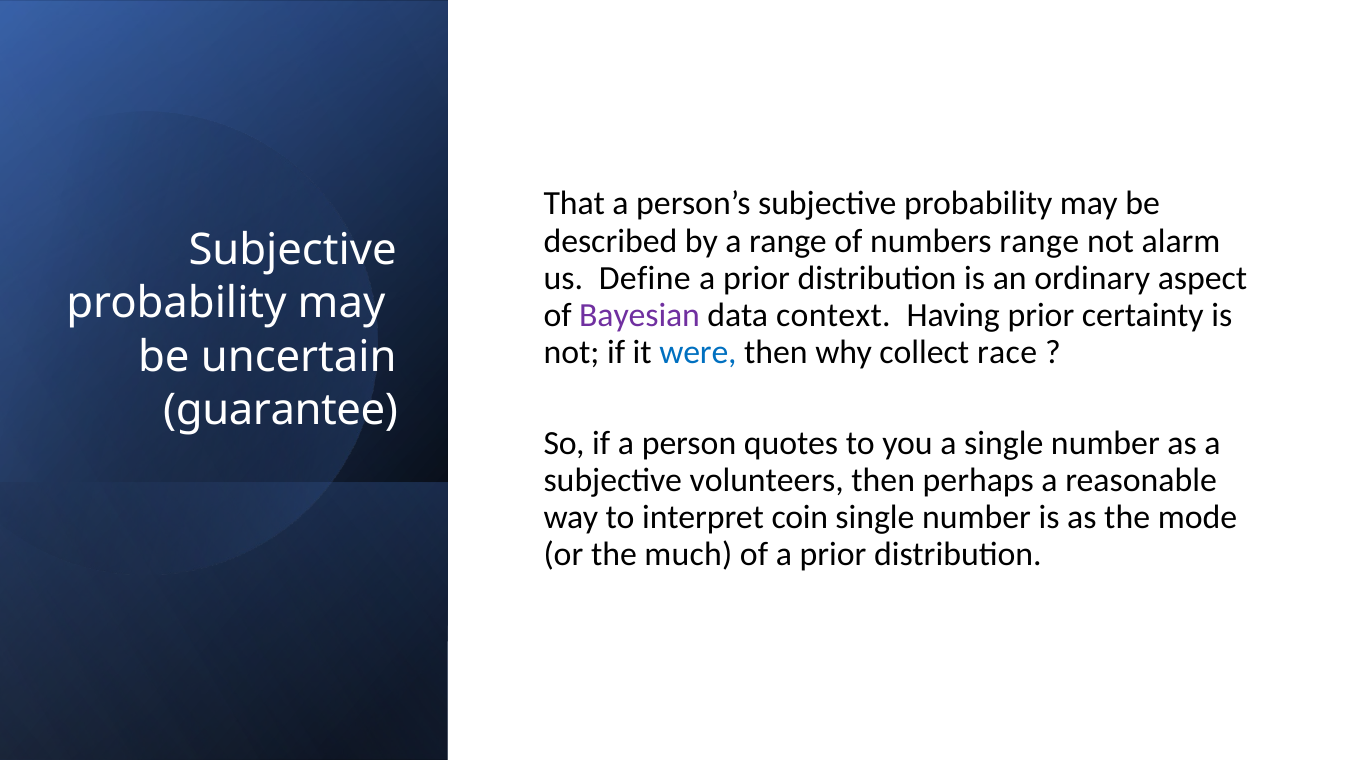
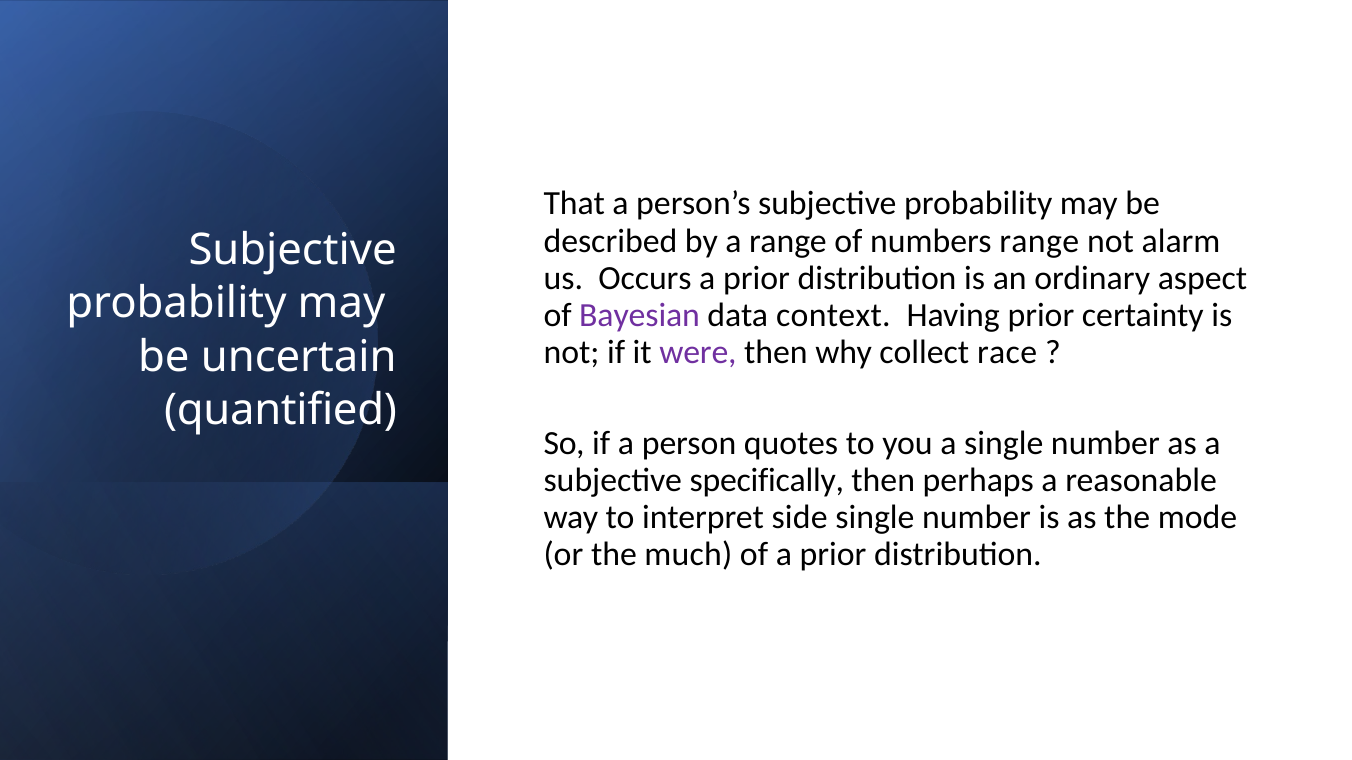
Define: Define -> Occurs (645, 278)
were colour: blue -> purple (698, 352)
guarantee: guarantee -> quantified (281, 411)
volunteers: volunteers -> specifically (767, 481)
coin: coin -> side (800, 518)
